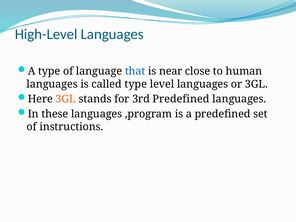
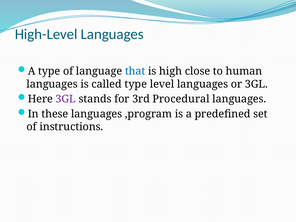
near: near -> high (171, 71)
3GL colour: orange -> purple (66, 99)
3rd Predefined: Predefined -> Procedural (181, 99)
